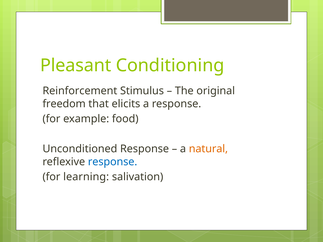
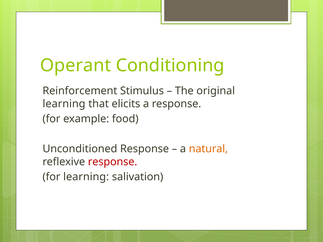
Pleasant: Pleasant -> Operant (76, 66)
freedom: freedom -> learning (64, 104)
response colour: blue -> red (113, 162)
